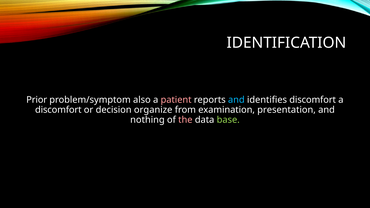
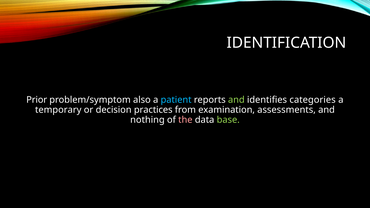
patient colour: pink -> light blue (176, 100)
and colour: light blue -> light green (236, 100)
identifies discomfort: discomfort -> categories (313, 100)
discomfort: discomfort -> temporary (58, 110)
organize: organize -> practices (153, 110)
presentation: presentation -> assessments (287, 110)
